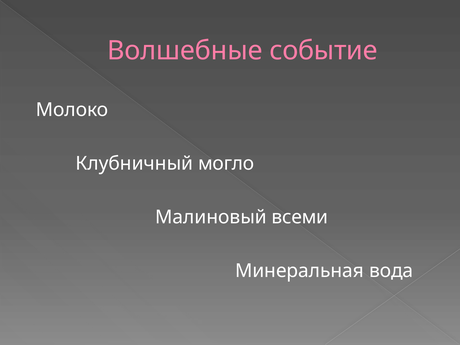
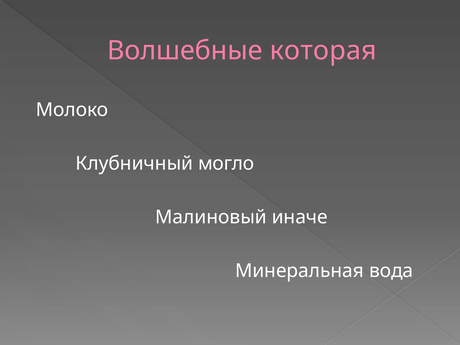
событие: событие -> которая (323, 51)
всеми: всеми -> иначе (300, 217)
